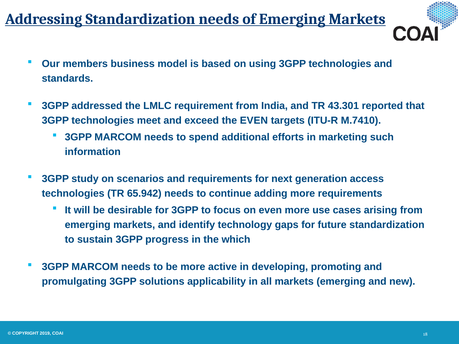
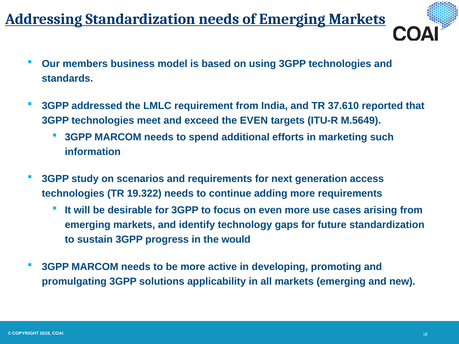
43.301: 43.301 -> 37.610 (343, 106)
M.7410: M.7410 -> M.5649 (361, 120)
65.942: 65.942 -> 19.322 (144, 194)
which: which -> would (236, 240)
